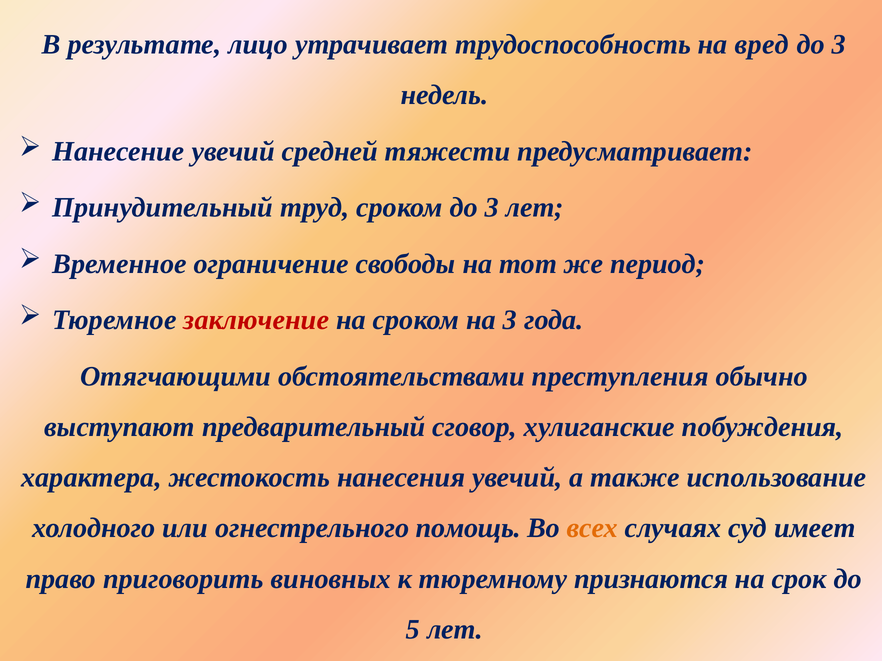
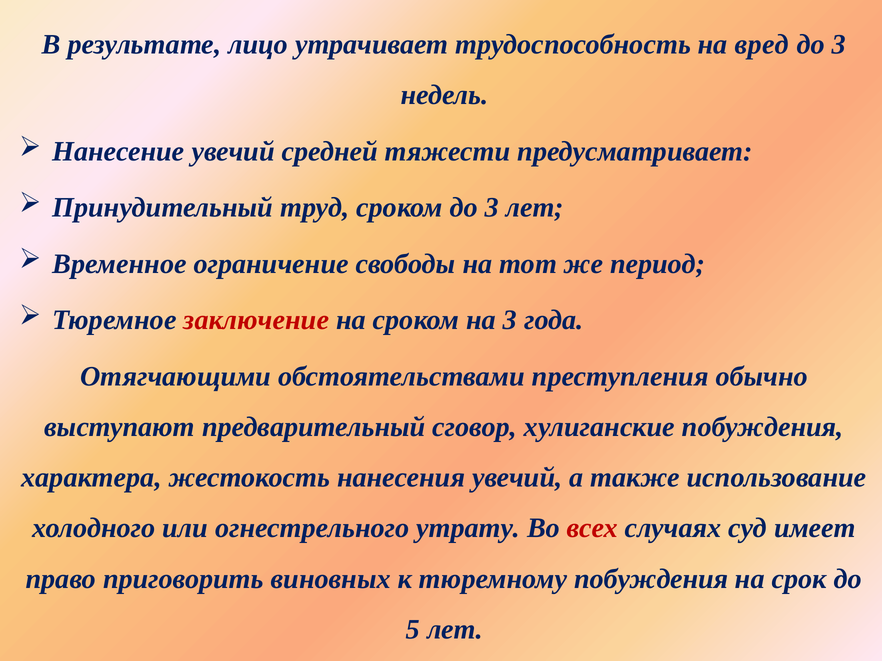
помощь: помощь -> утрату (468, 529)
всех colour: orange -> red (592, 529)
тюремному признаются: признаются -> побуждения (651, 579)
